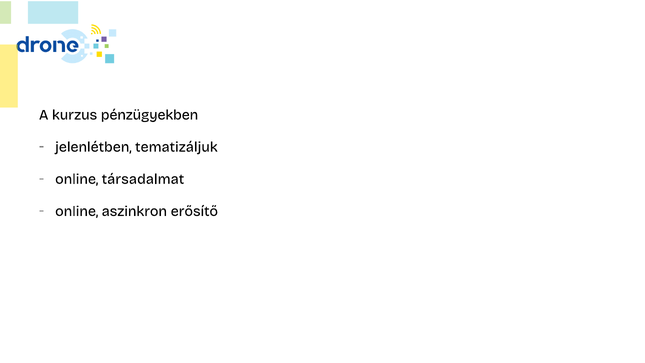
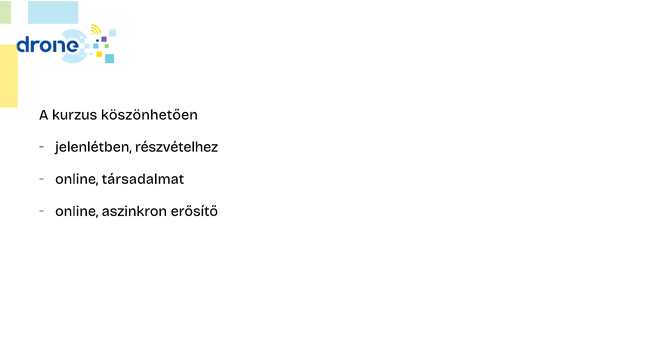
pénzügyekben: pénzügyekben -> köszönhetően (149, 115)
tematizáljuk: tematizáljuk -> részvételhez (177, 147)
